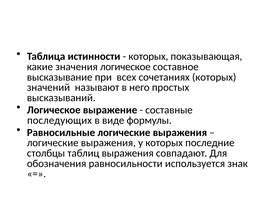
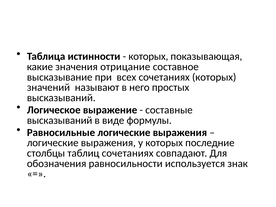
значения логическое: логическое -> отрицание (125, 67)
последующих: последующих -> высказываний (60, 120)
таблиц выражения: выражения -> сочетаниях (128, 153)
